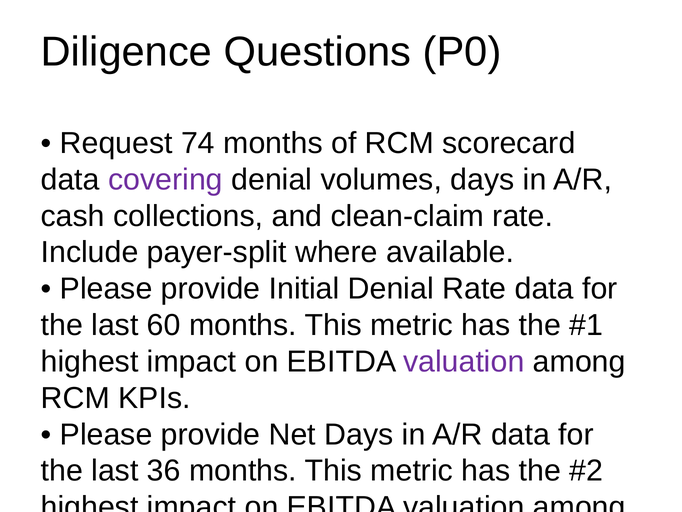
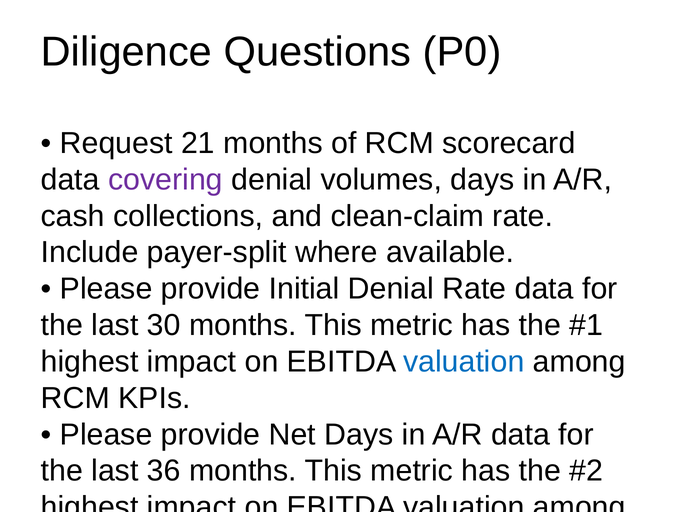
74: 74 -> 21 (198, 143)
60: 60 -> 30 (164, 325)
valuation colour: purple -> blue (464, 361)
